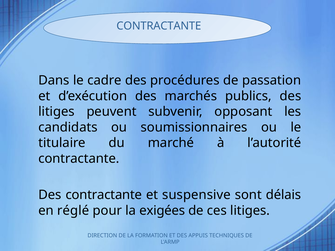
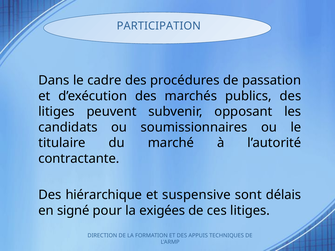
CONTRACTANTE: CONTRACTANTE -> PARTICIPATION (159, 26)
Des contractante: contractante -> hiérarchique (104, 195)
réglé: réglé -> signé (73, 211)
